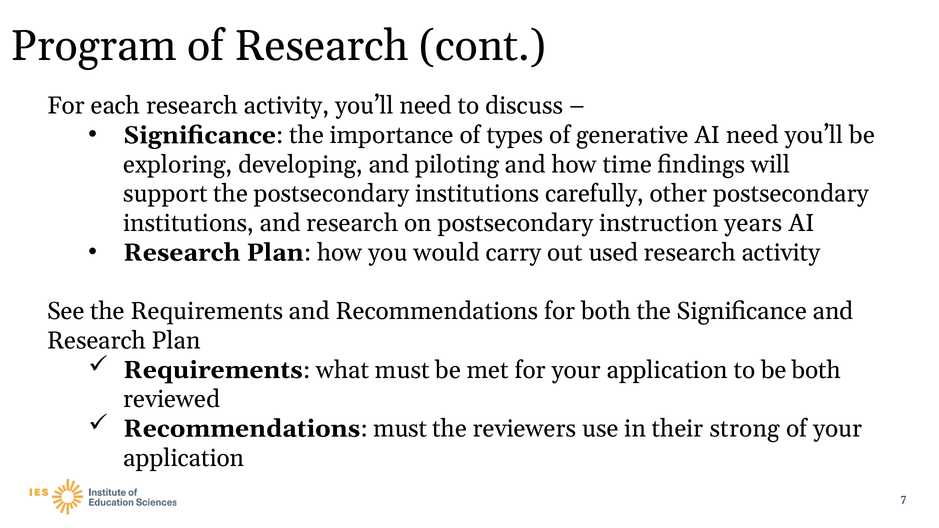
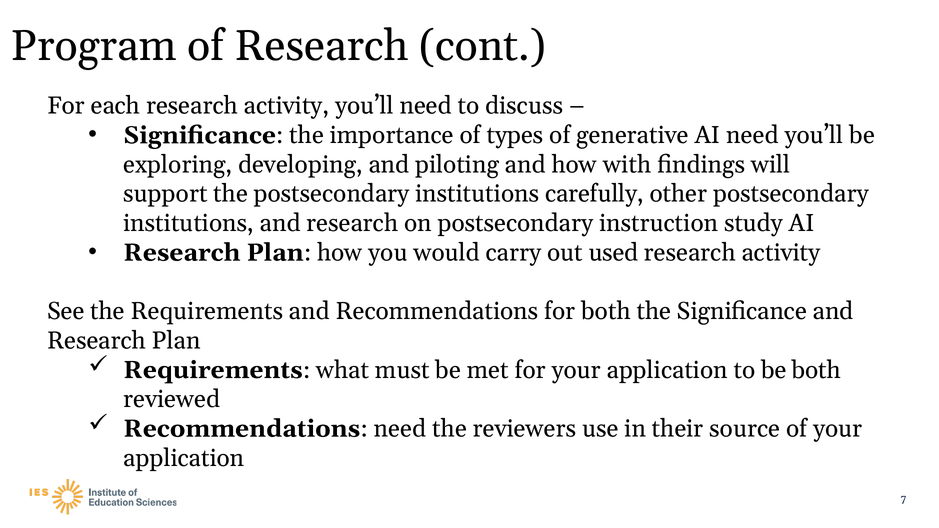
time: time -> with (627, 165)
years: years -> study (753, 223)
must: must -> need (400, 429)
strong: strong -> source (745, 429)
